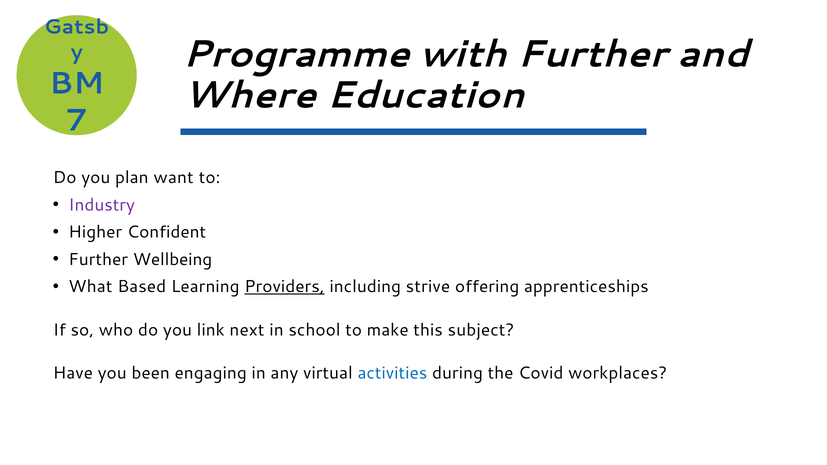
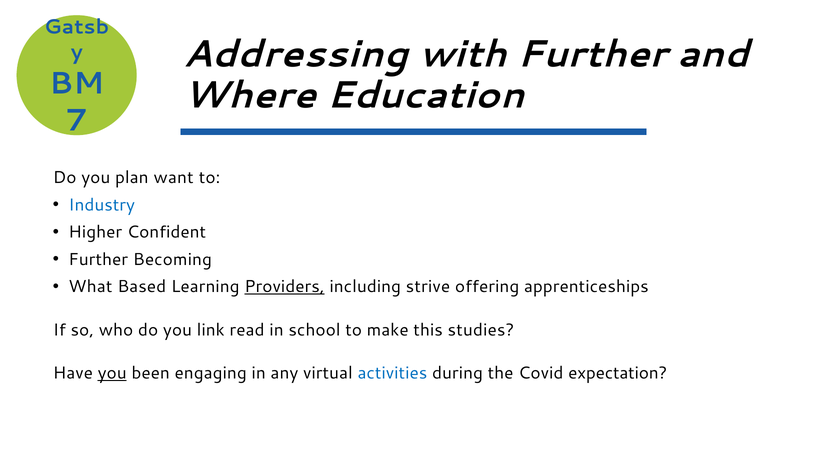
Programme: Programme -> Addressing (296, 54)
Industry colour: purple -> blue (102, 205)
Wellbeing: Wellbeing -> Becoming (172, 259)
next: next -> read (247, 330)
subject: subject -> studies (481, 330)
you underline: none -> present (112, 373)
workplaces: workplaces -> expectation (618, 373)
